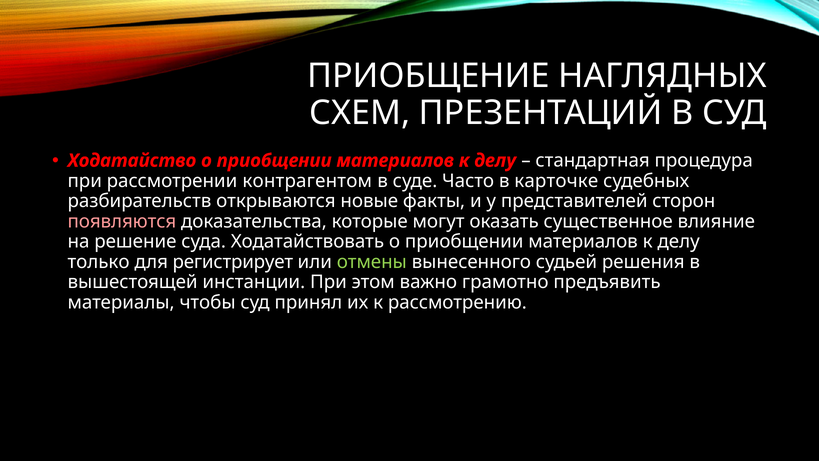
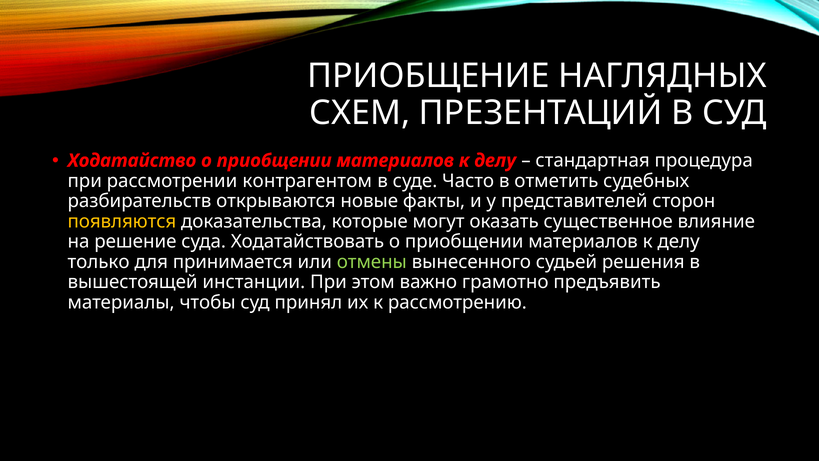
карточке: карточке -> отметить (556, 181)
появляются colour: pink -> yellow (122, 221)
регистрирует: регистрирует -> принимается (233, 262)
